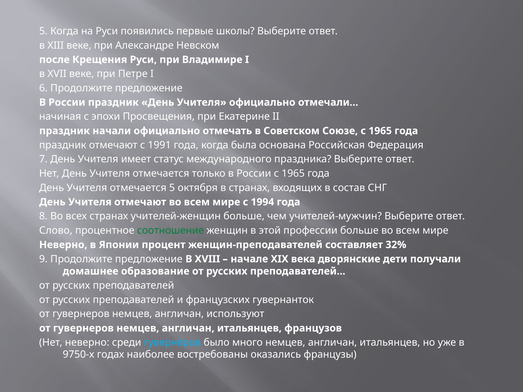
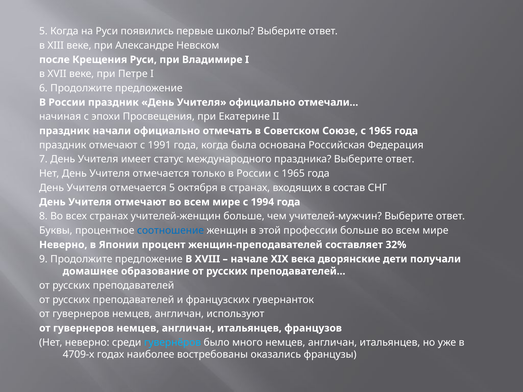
Слово: Слово -> Буквы (56, 231)
соотношение colour: green -> blue (171, 231)
9750-х: 9750-х -> 4709-х (79, 355)
